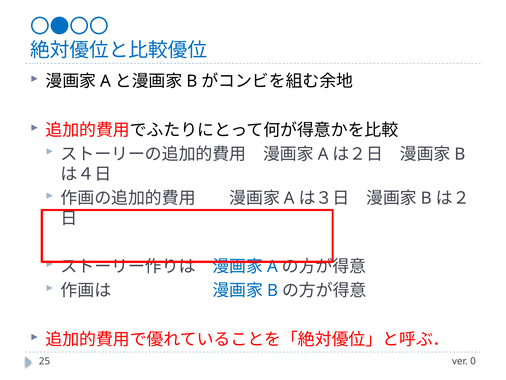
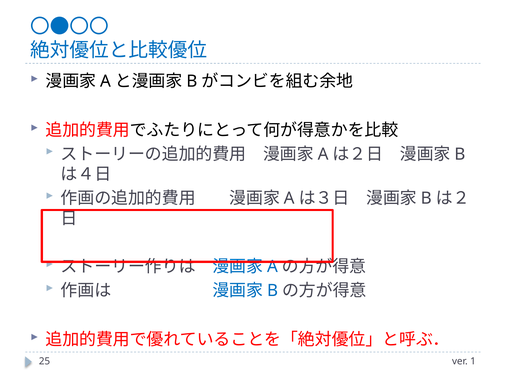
0: 0 -> 1 (473, 361)
